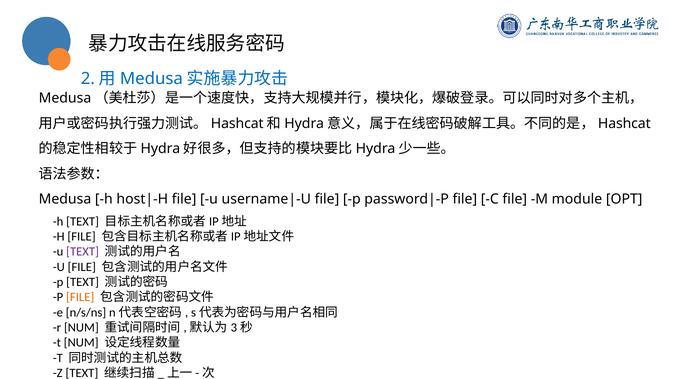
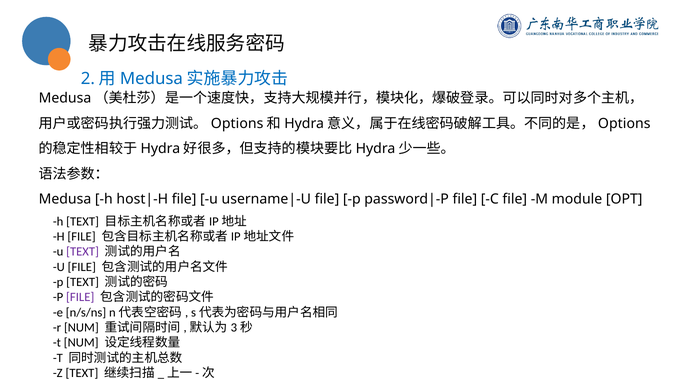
Hashcat: Hashcat -> Options (237, 124)
Hashcat: Hashcat -> Options (624, 124)
FILE colour: orange -> purple (80, 297)
